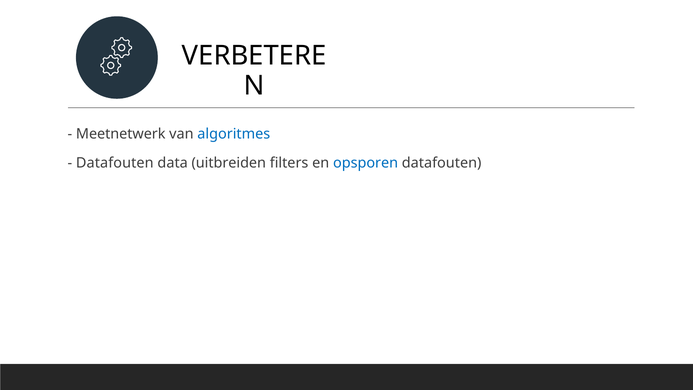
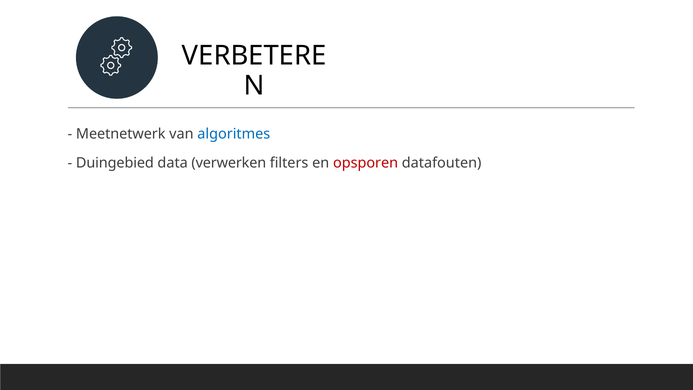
Datafouten: Datafouten -> Duingebied (115, 163)
uitbreiden: uitbreiden -> verwerken (229, 163)
opsporen colour: blue -> red (366, 163)
